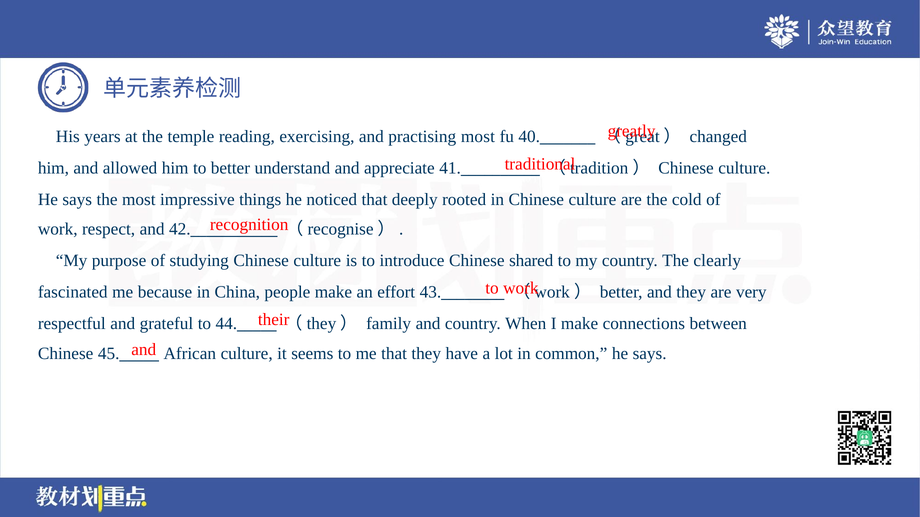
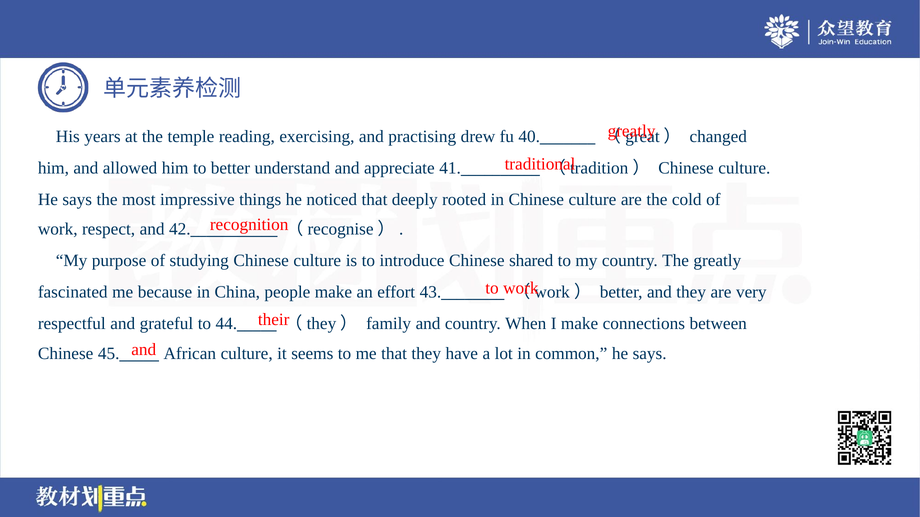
practising most: most -> drew (478, 137)
The clearly: clearly -> greatly (717, 261)
